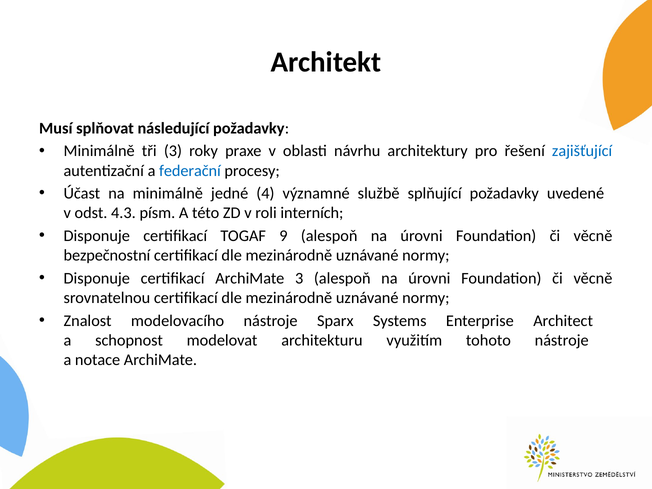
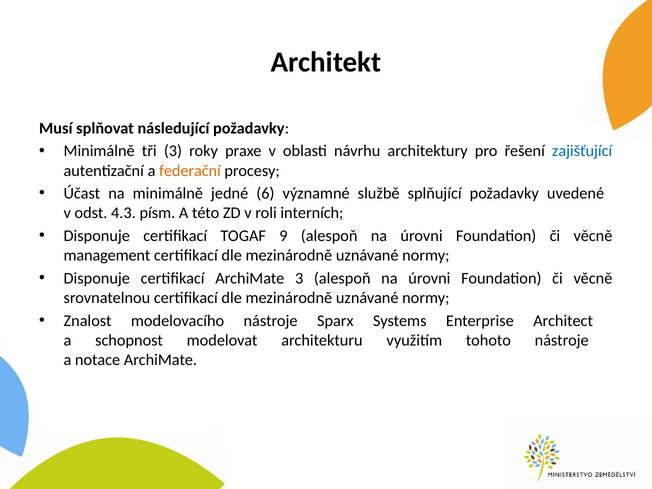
federační colour: blue -> orange (190, 171)
4: 4 -> 6 (265, 193)
bezpečnostní: bezpečnostní -> management (107, 255)
